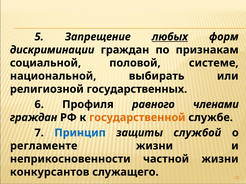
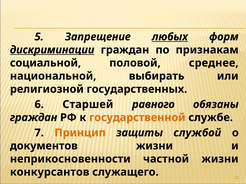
дискриминации underline: none -> present (52, 50)
системе: системе -> среднее (214, 63)
Профиля: Профиля -> Старшей (88, 105)
членами: членами -> обязаны (216, 105)
Принцип colour: blue -> orange (80, 133)
регламенте: регламенте -> документов (44, 146)
